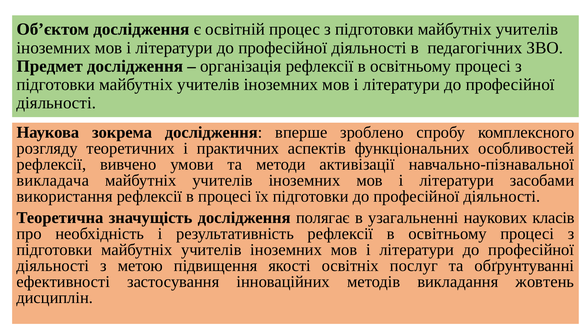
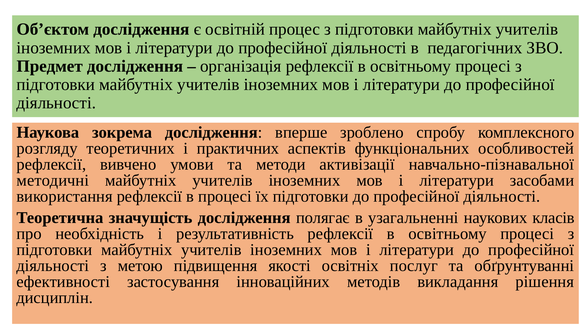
викладача: викладача -> методичні (53, 180)
жовтень: жовтень -> рішення (545, 282)
